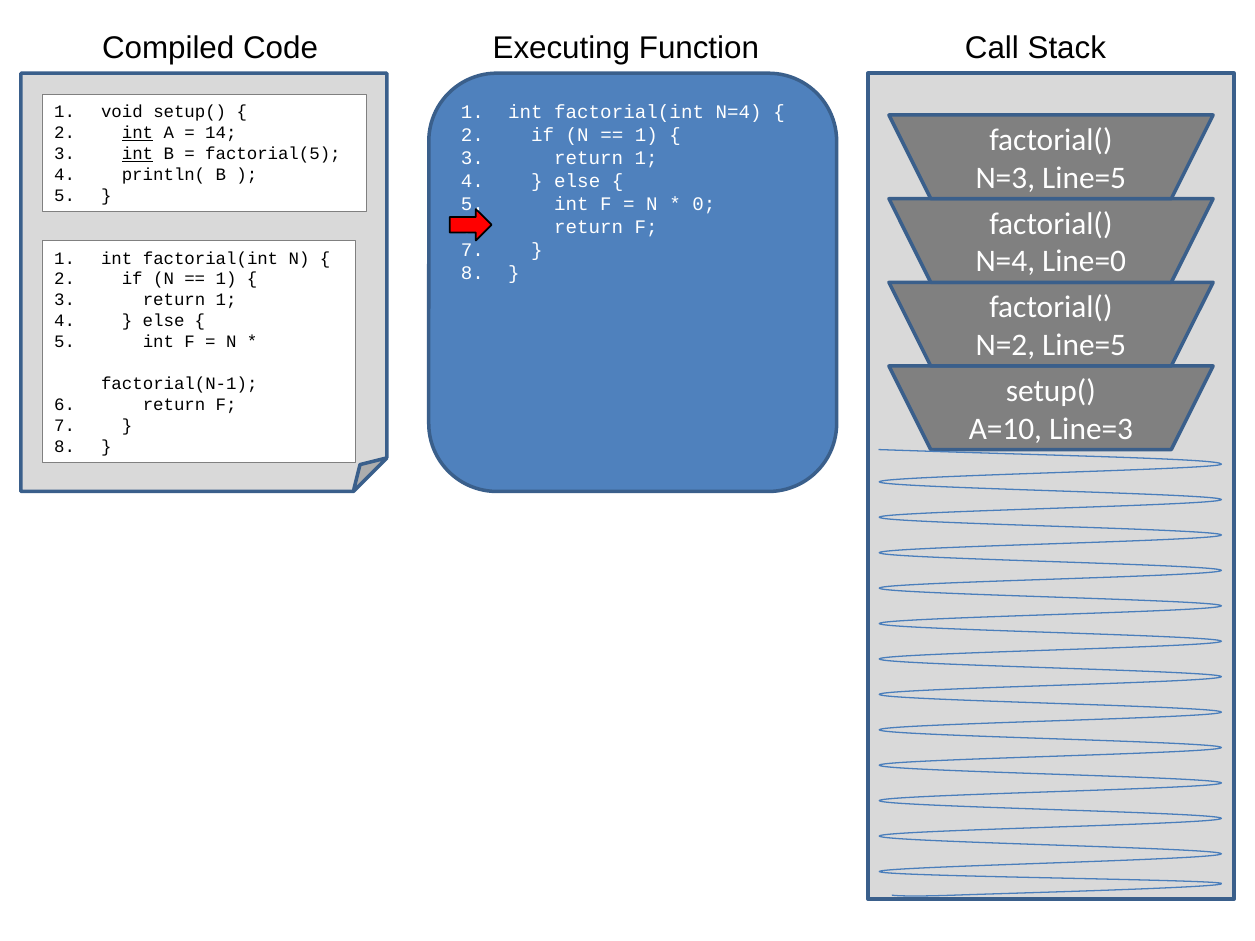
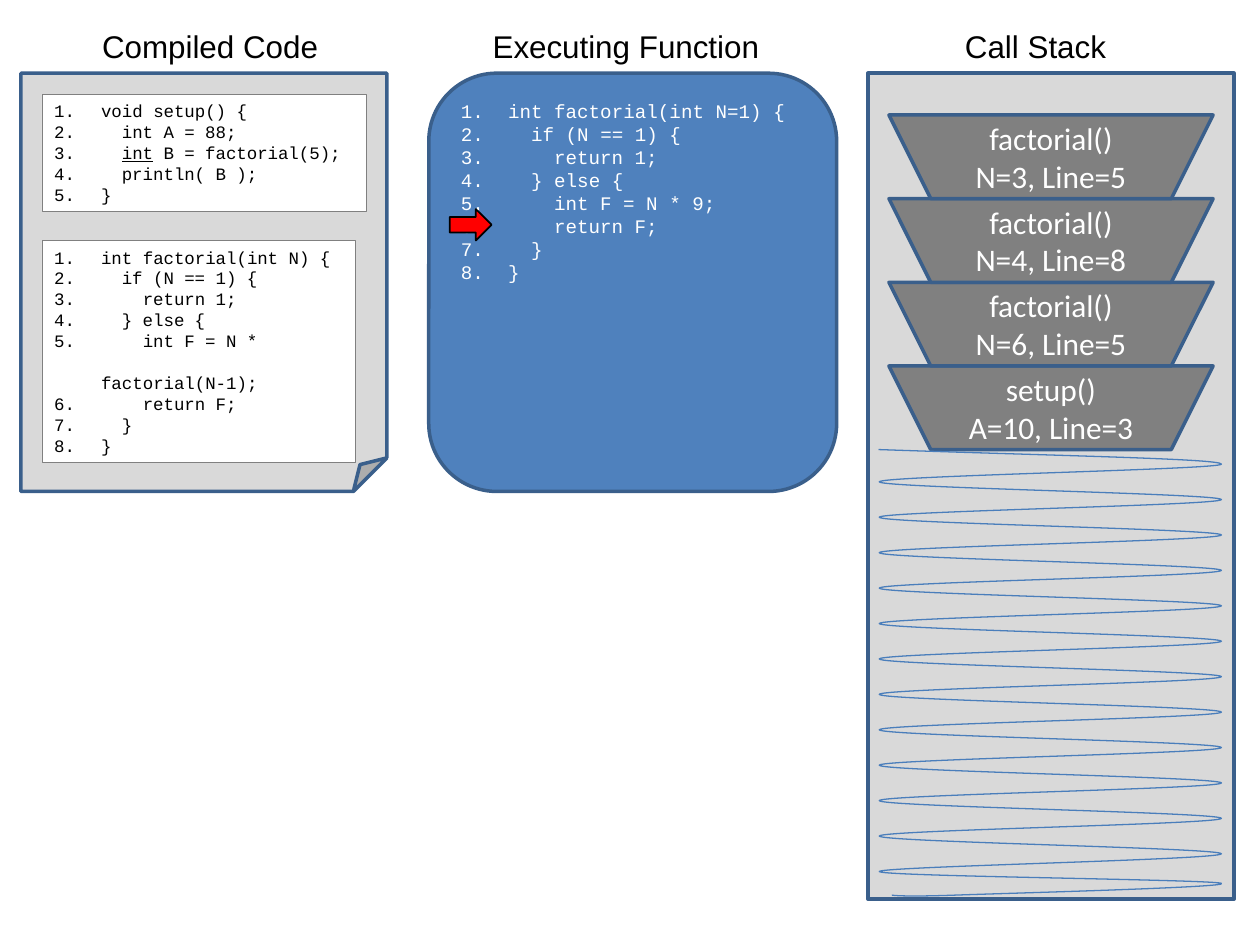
factorial(int N=4: N=4 -> N=1 (739, 112)
int underline: present -> none (138, 133)
14: 14 -> 88 (221, 133)
0: 0 -> 9 (704, 204)
Line=0: Line=0 -> Line=8 (1084, 262)
N=2: N=2 -> N=6 (1005, 345)
